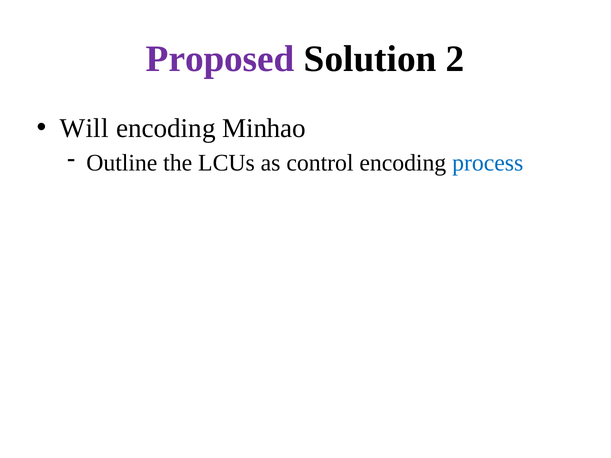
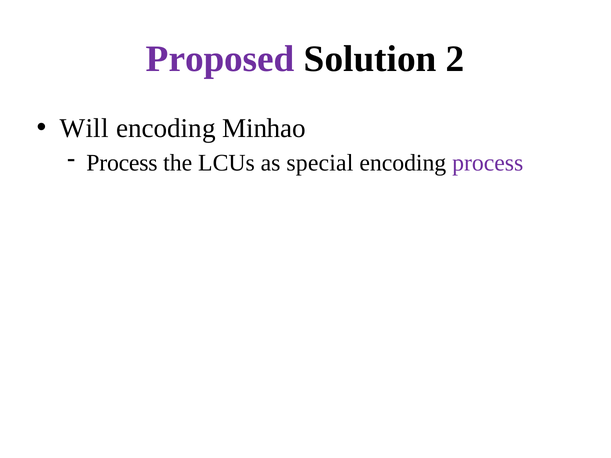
Outline: Outline -> Process (122, 163)
control: control -> special (320, 163)
process colour: blue -> purple (488, 163)
